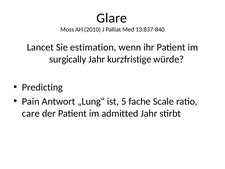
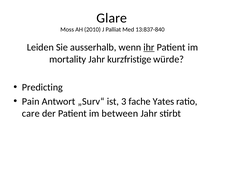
Lancet: Lancet -> Leiden (40, 47)
estimation: estimation -> ausserhalb (93, 47)
ihr underline: none -> present (149, 47)
surgically: surgically -> mortality (68, 59)
„Lung“: „Lung“ -> „Surv“ (91, 101)
5: 5 -> 3 (124, 101)
Scale: Scale -> Yates (163, 101)
admitted: admitted -> between (120, 113)
